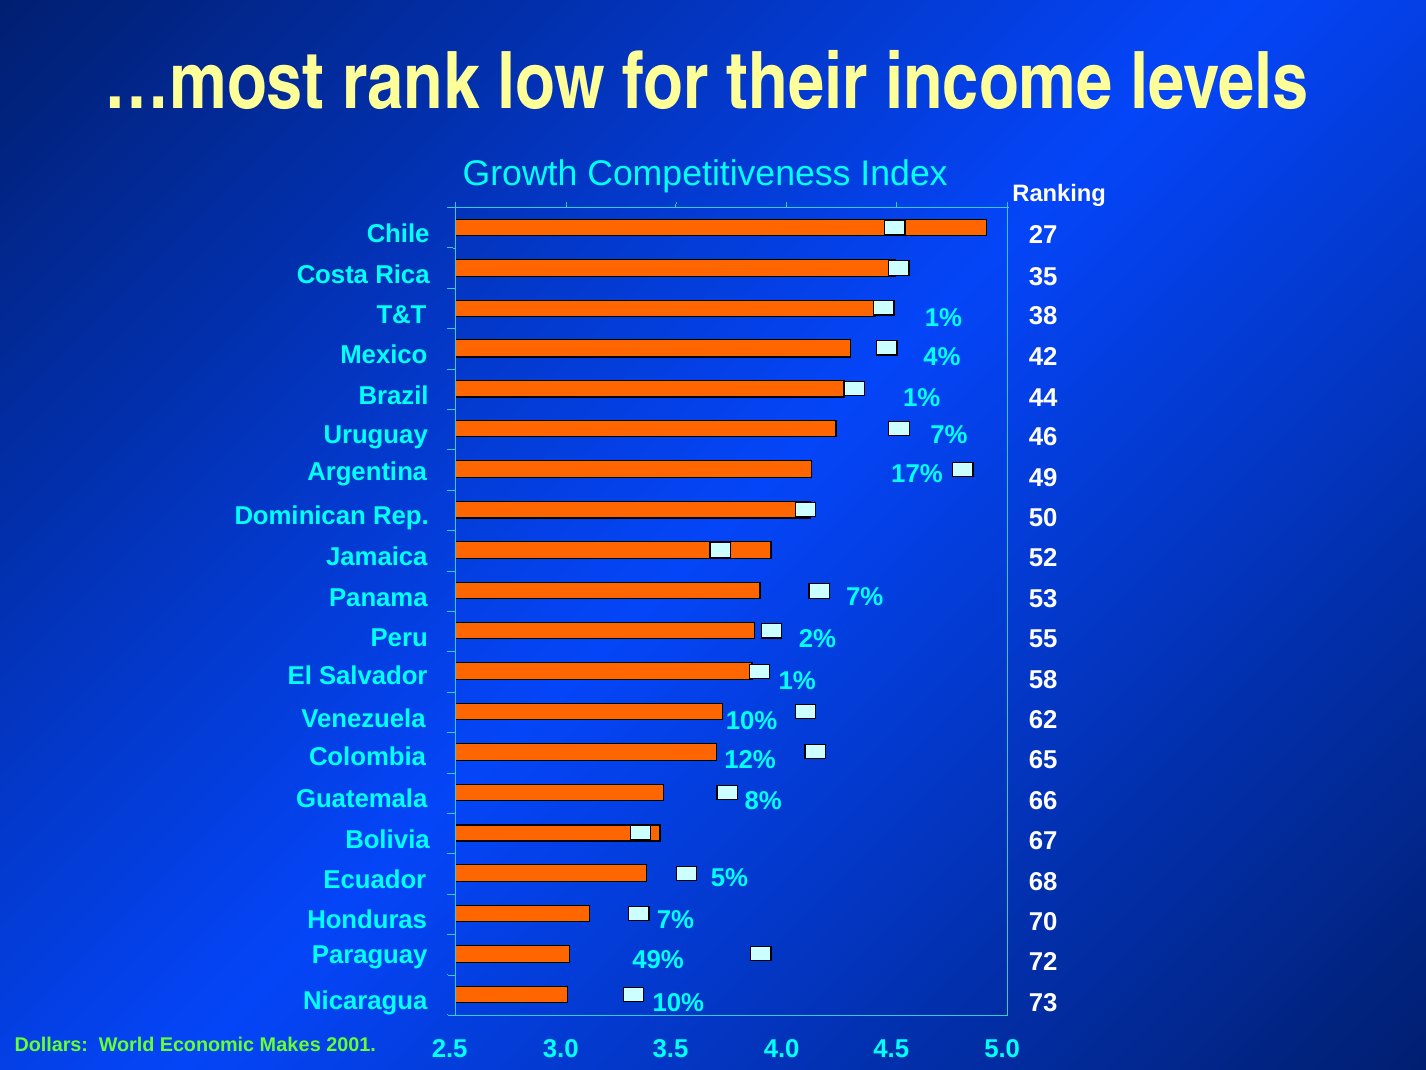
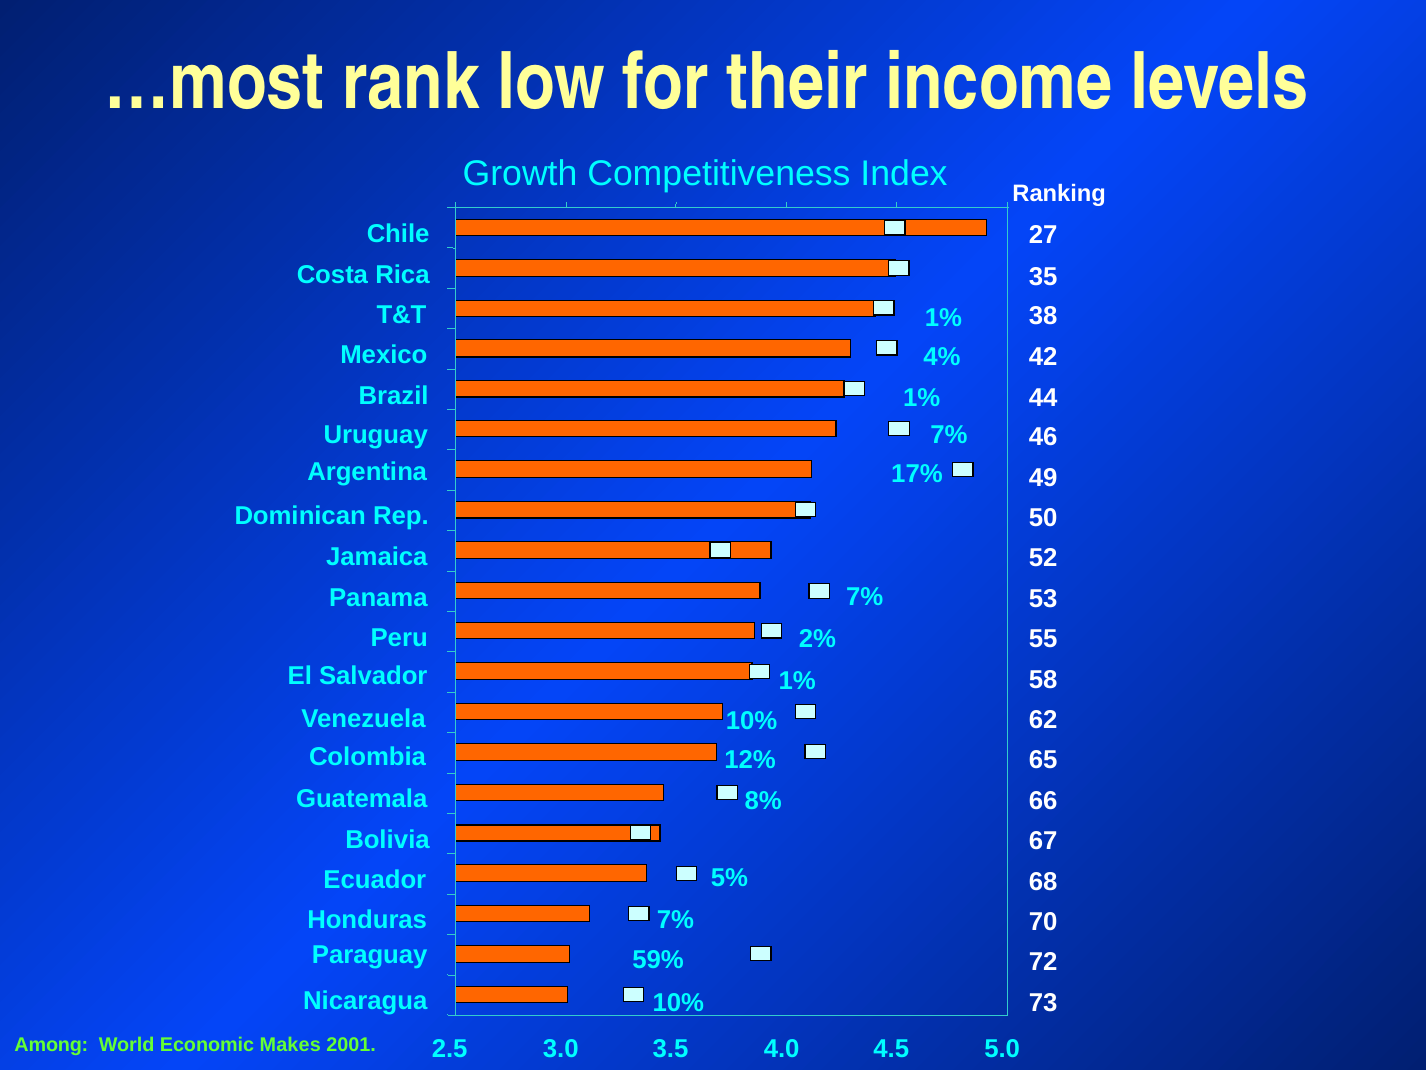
49%: 49% -> 59% (658, 960)
Dollars: Dollars -> Among (51, 1045)
